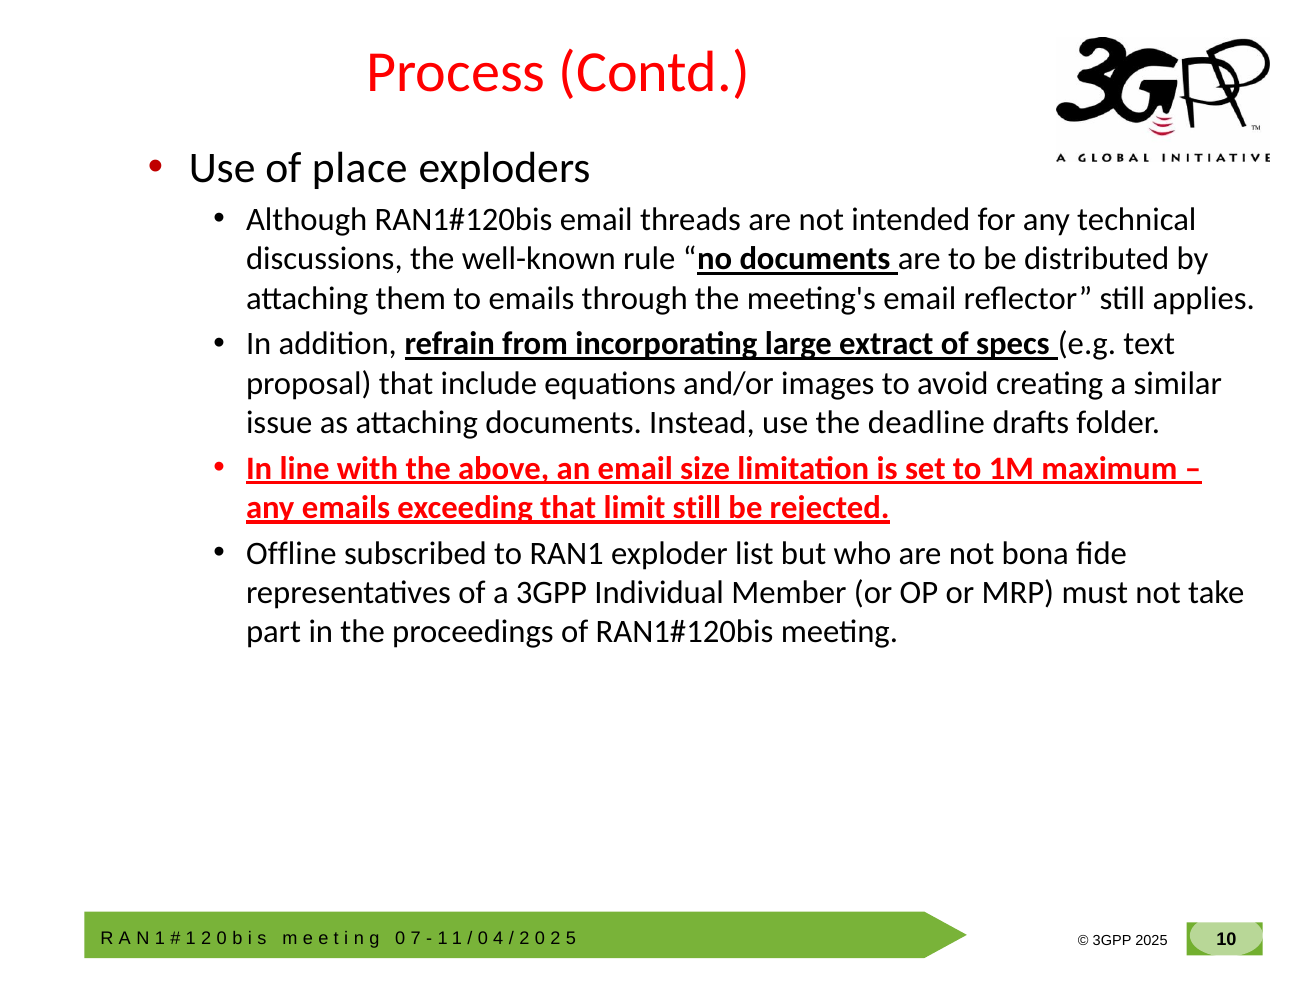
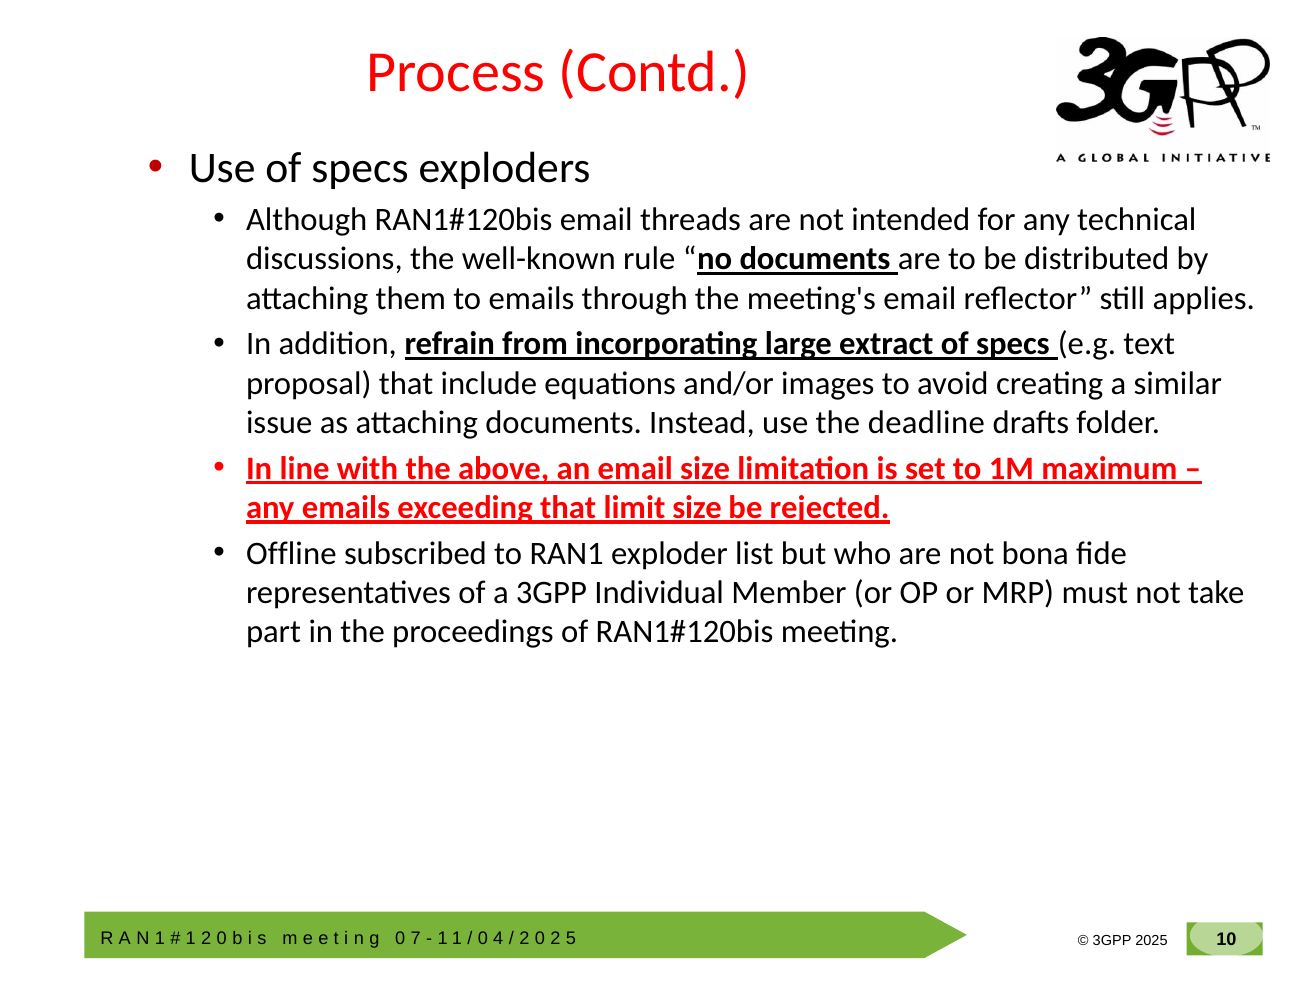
Use of place: place -> specs (360, 168)
still: still -> size (697, 508)
